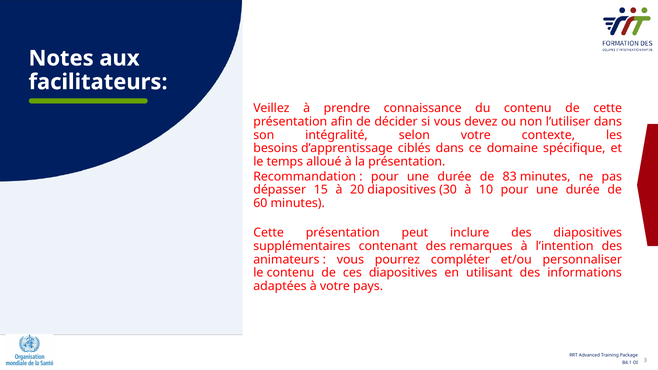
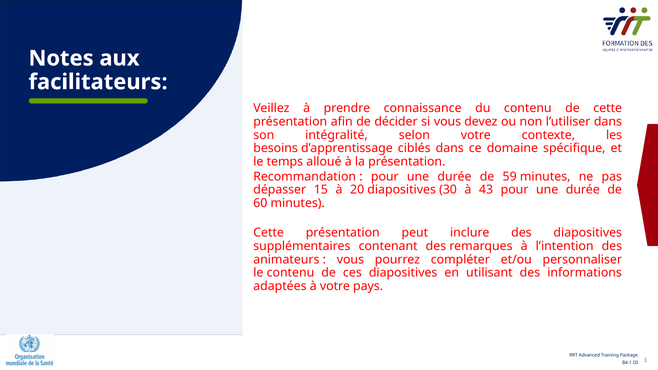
83: 83 -> 59 (510, 177)
10: 10 -> 43 (486, 190)
